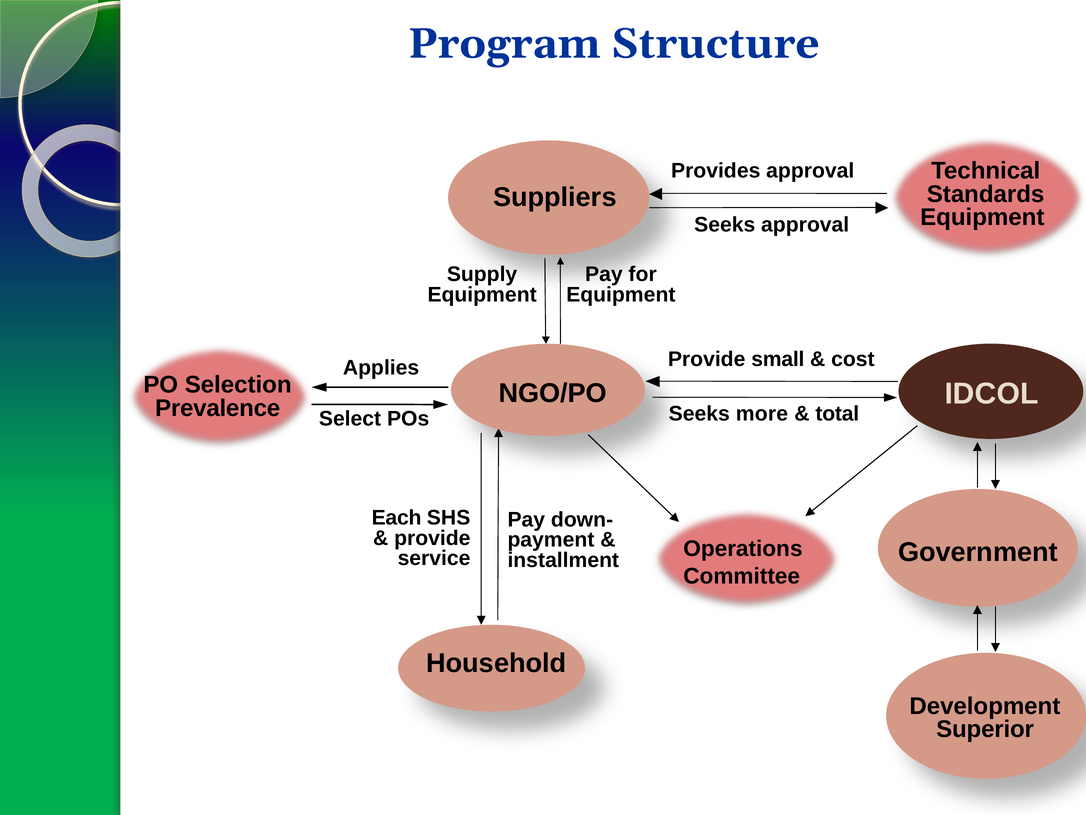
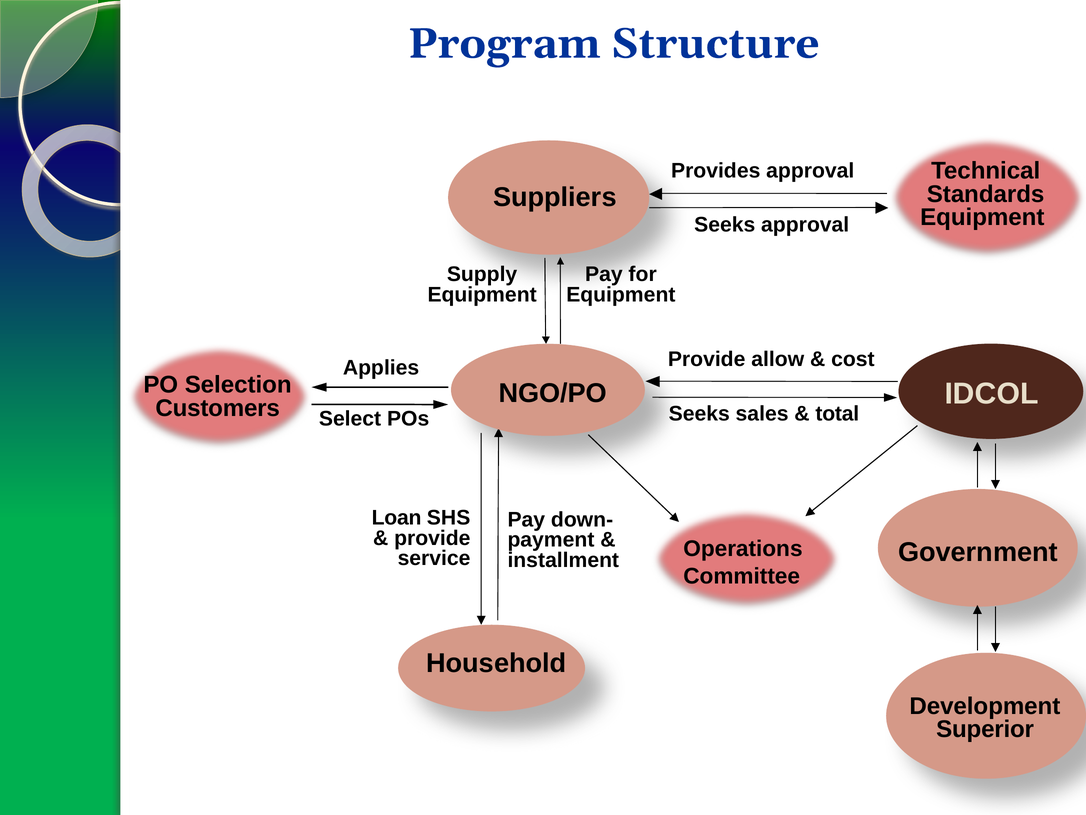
small: small -> allow (778, 359)
Prevalence: Prevalence -> Customers (218, 408)
more: more -> sales (762, 413)
Each: Each -> Loan (397, 517)
